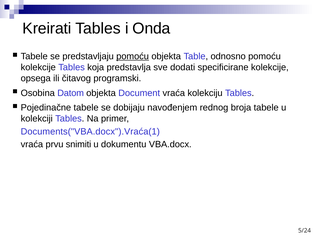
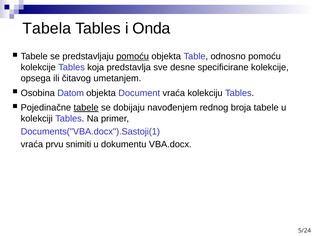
Kreirati: Kreirati -> Tabela (47, 28)
dodati: dodati -> desne (183, 67)
programski: programski -> umetanjem (117, 78)
tabele underline: none -> present (86, 107)
Documents("VBA.docx").Vraća(1: Documents("VBA.docx").Vraća(1 -> Documents("VBA.docx").Sastoji(1 (90, 131)
